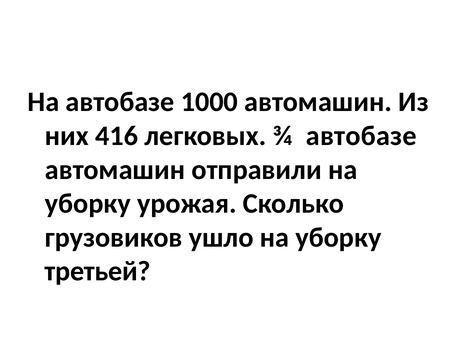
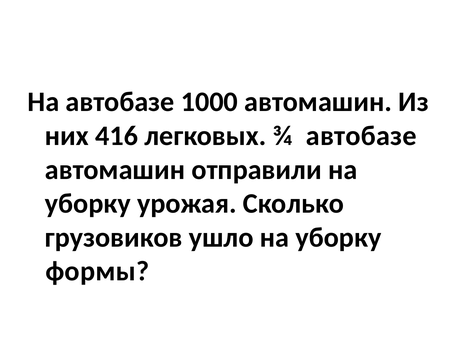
третьей: третьей -> формы (97, 271)
